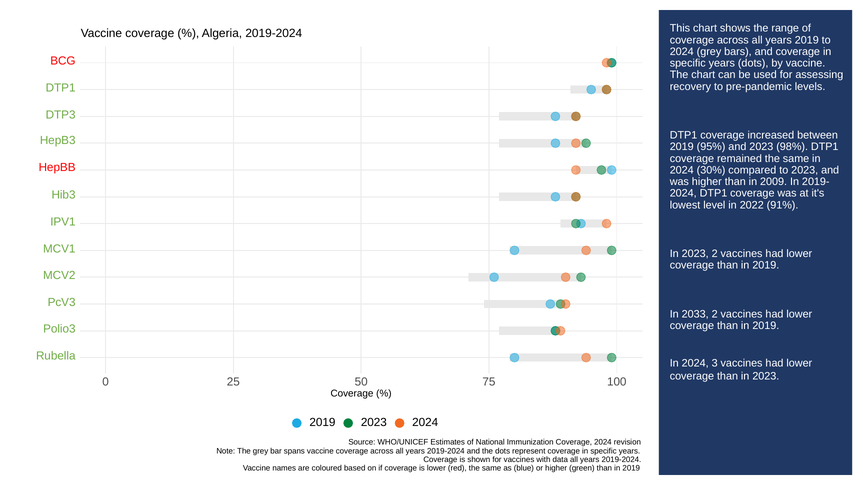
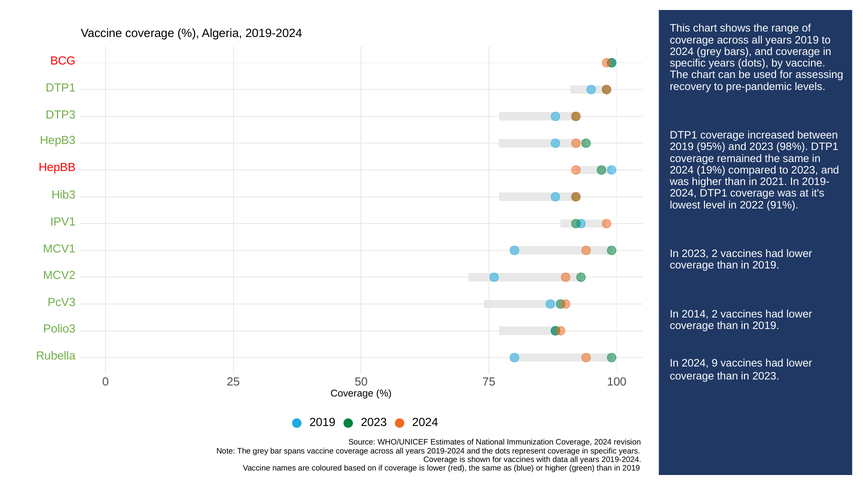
30%: 30% -> 19% (711, 170)
2009: 2009 -> 2021 (774, 182)
2033: 2033 -> 2014 (695, 314)
3: 3 -> 9 (715, 364)
